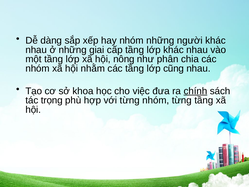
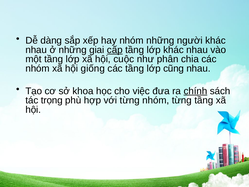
cấp underline: none -> present (115, 50)
nông: nông -> cuộc (124, 59)
nhằm: nhằm -> giống (93, 68)
